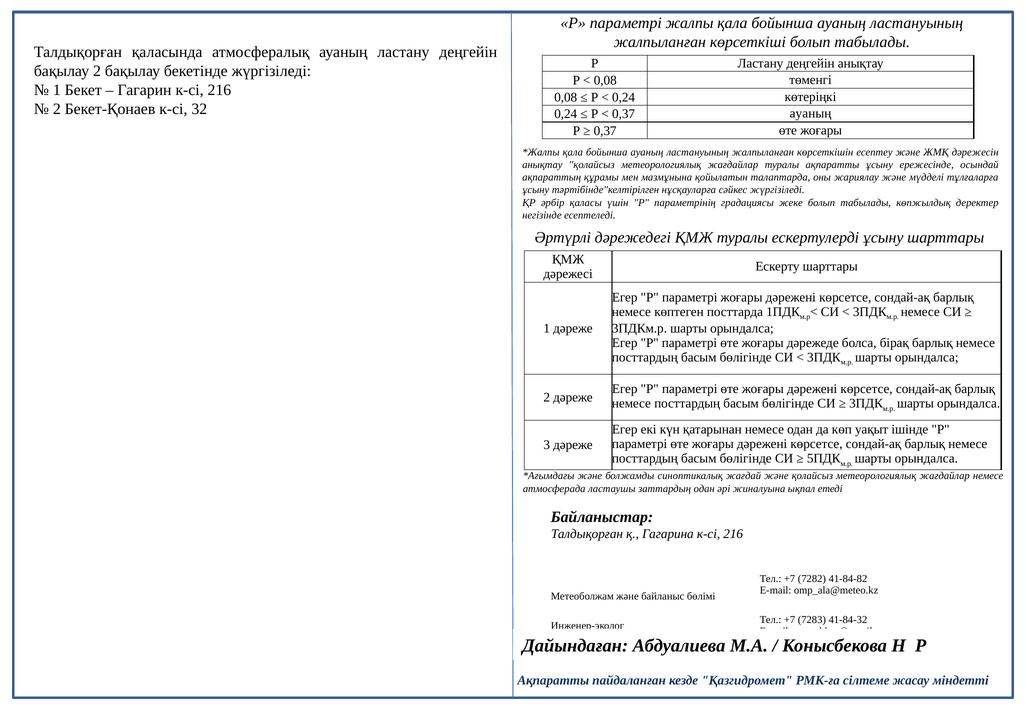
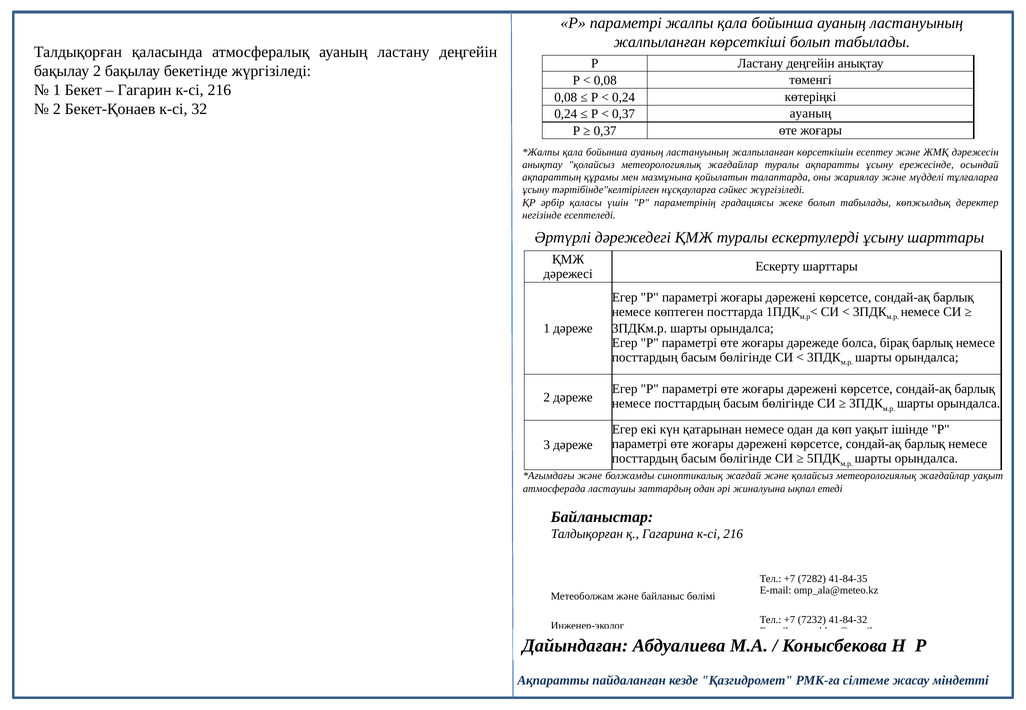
жағдайлар немесе: немесе -> уақыт (988, 476)
41-84-82: 41-84-82 -> 41-84-35 (848, 579)
7283: 7283 -> 7232 (812, 620)
